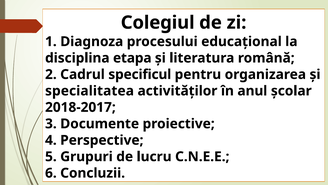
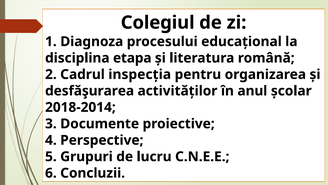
specificul: specificul -> inspecția (140, 74)
specialitatea: specialitatea -> desfăşurarea (90, 91)
2018-2017: 2018-2017 -> 2018-2014 (80, 107)
